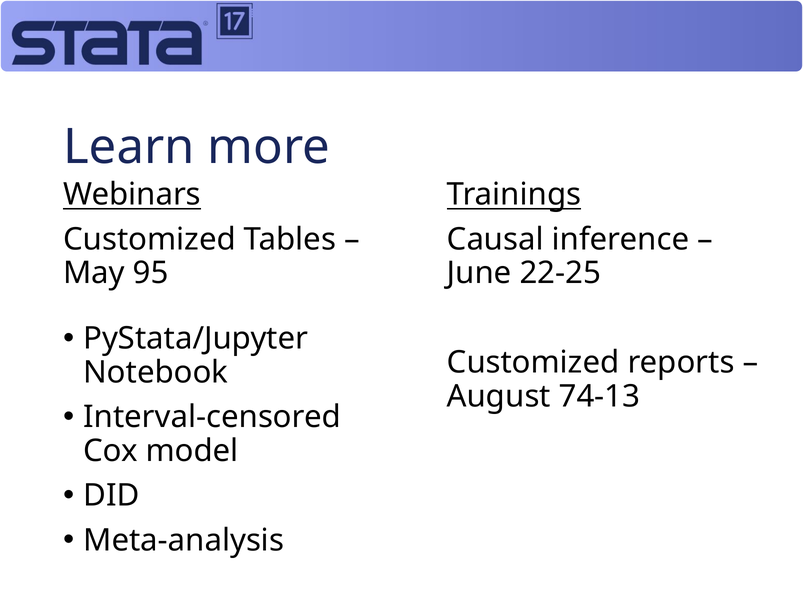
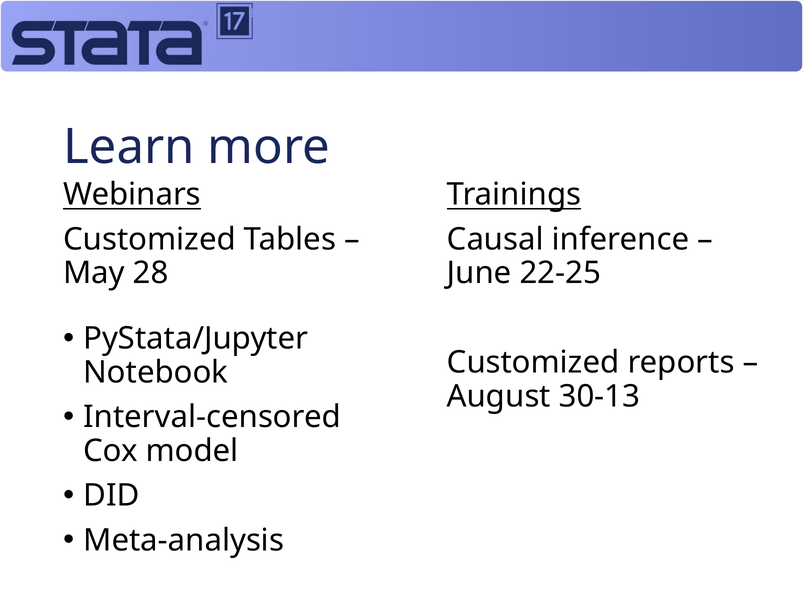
95: 95 -> 28 (151, 273)
74-13: 74-13 -> 30-13 (599, 396)
